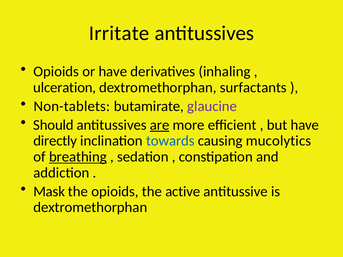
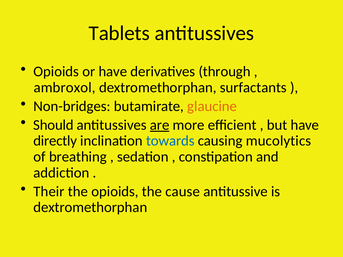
Irritate: Irritate -> Tablets (119, 33)
inhaling: inhaling -> through (225, 72)
ulceration: ulceration -> ambroxol (65, 88)
Non-tablets: Non-tablets -> Non-bridges (72, 106)
glaucine colour: purple -> orange (212, 106)
breathing underline: present -> none (78, 157)
Mask: Mask -> Their (49, 192)
active: active -> cause (183, 192)
